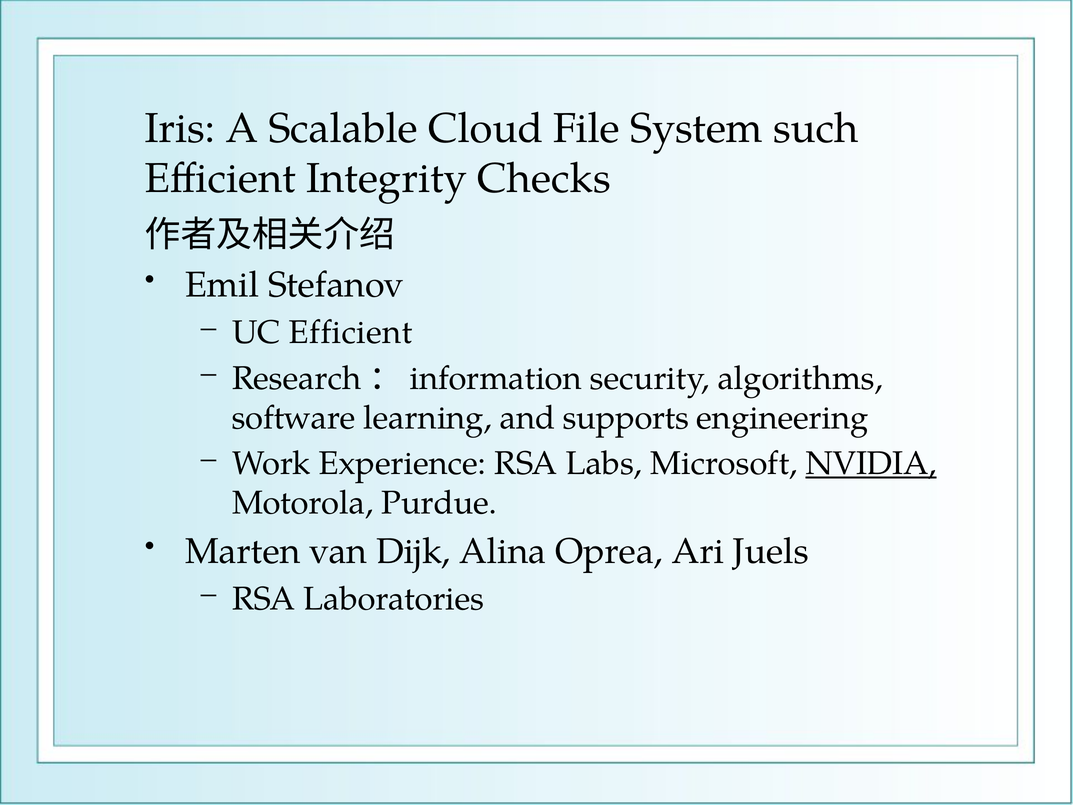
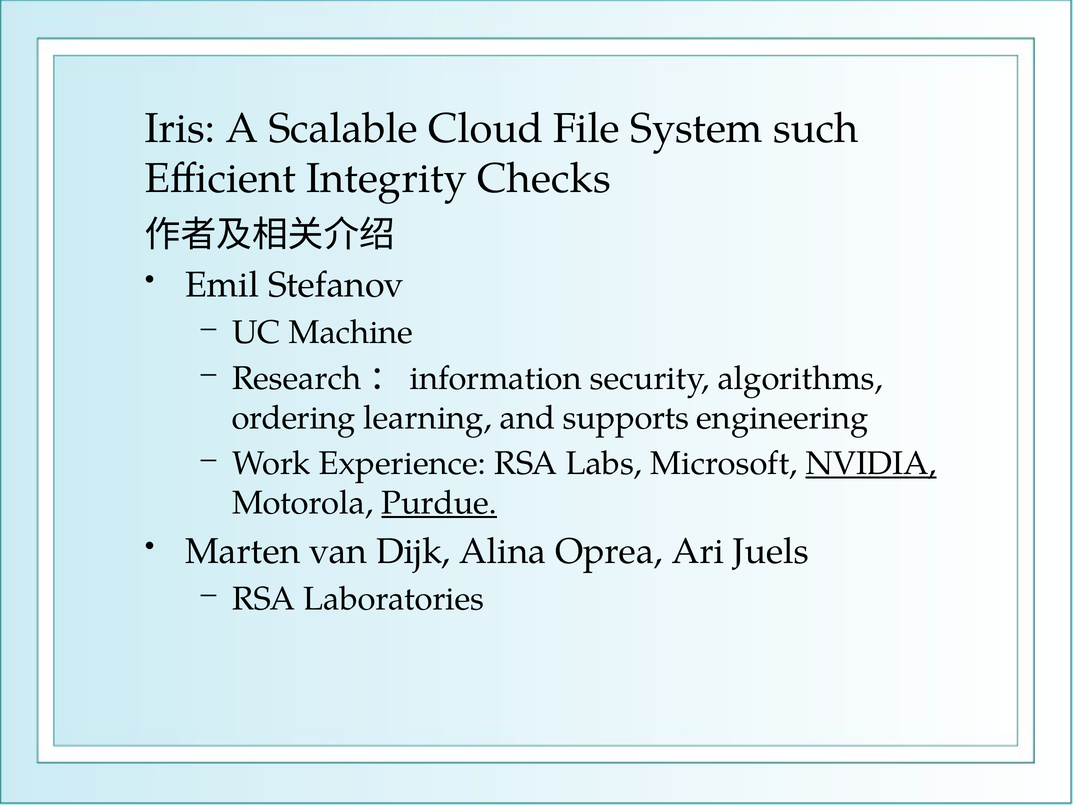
UC Efficient: Efficient -> Machine (351, 332)
software: software -> ordering (294, 418)
Purdue underline: none -> present (439, 503)
